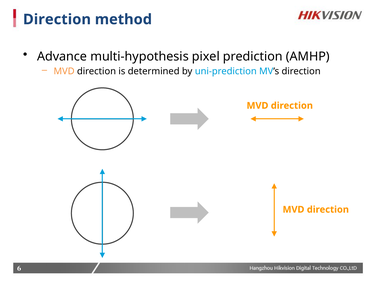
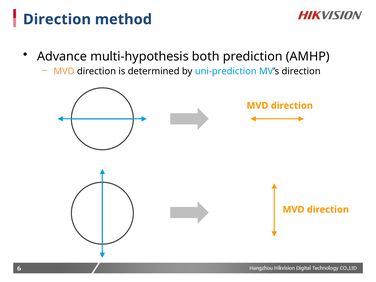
pixel: pixel -> both (206, 57)
